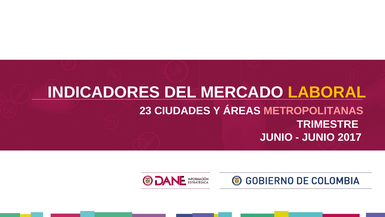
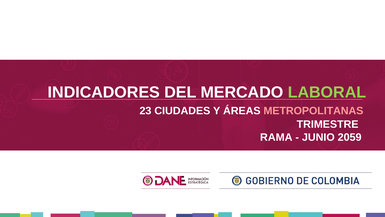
LABORAL colour: yellow -> light green (327, 92)
JUNIO: JUNIO -> RAMA (276, 137)
2017: 2017 -> 2059 (350, 137)
